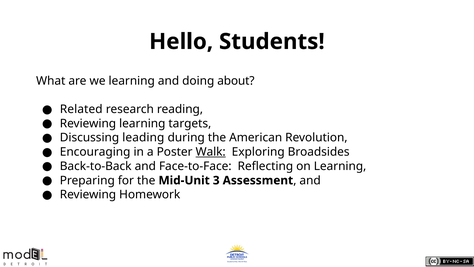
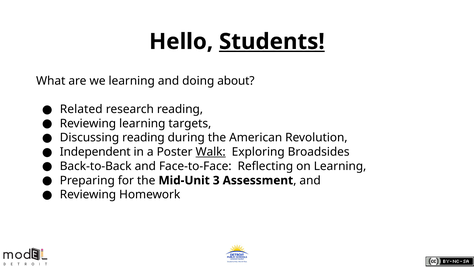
Students underline: none -> present (272, 42)
Discussing leading: leading -> reading (143, 138)
Encouraging: Encouraging -> Independent (95, 152)
